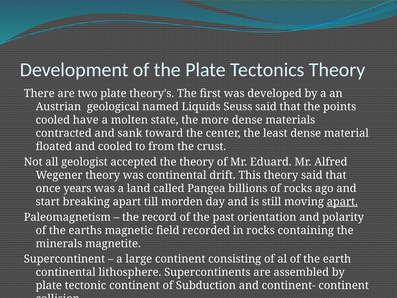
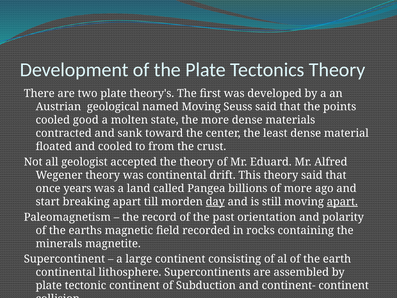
named Liquids: Liquids -> Moving (201, 107)
have: have -> good (86, 120)
of rocks: rocks -> more (298, 188)
day underline: none -> present (215, 202)
